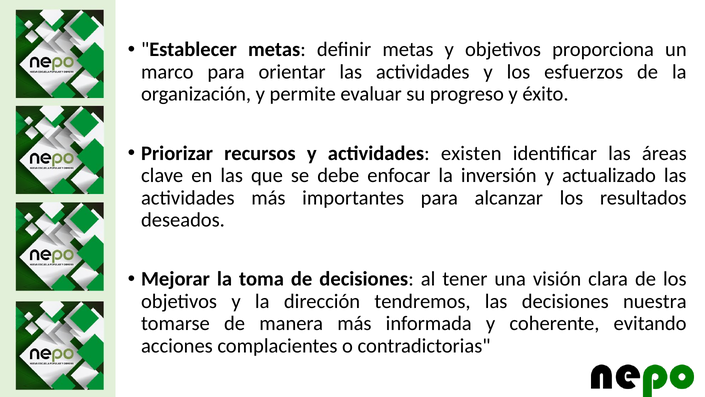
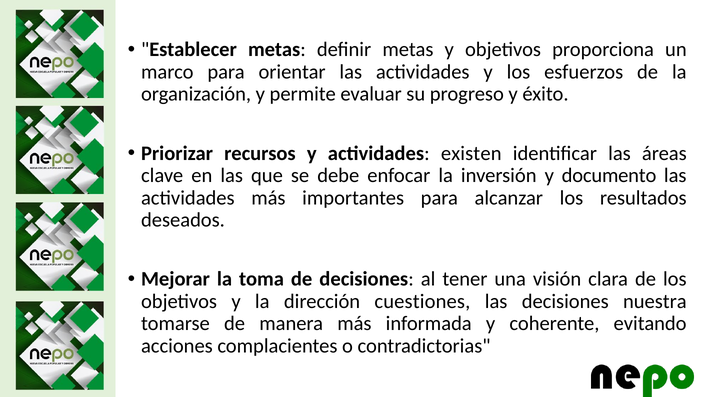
actualizado: actualizado -> documento (609, 175)
tendremos: tendremos -> cuestiones (422, 301)
